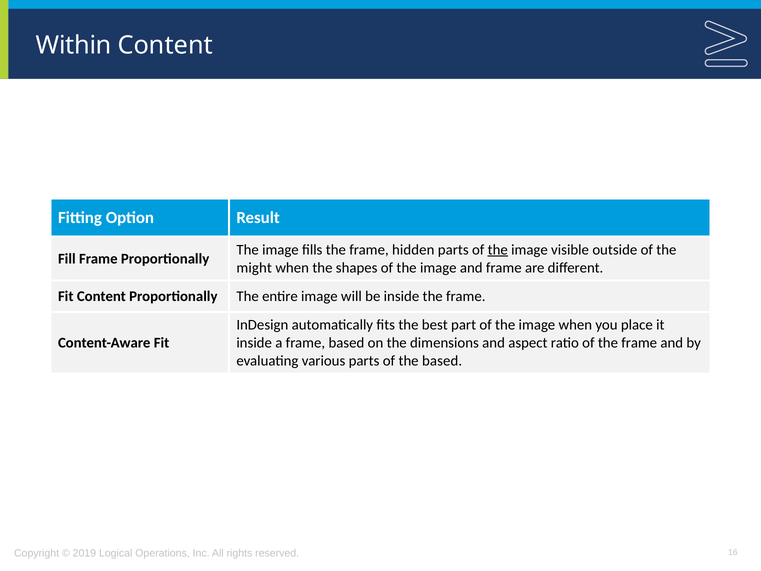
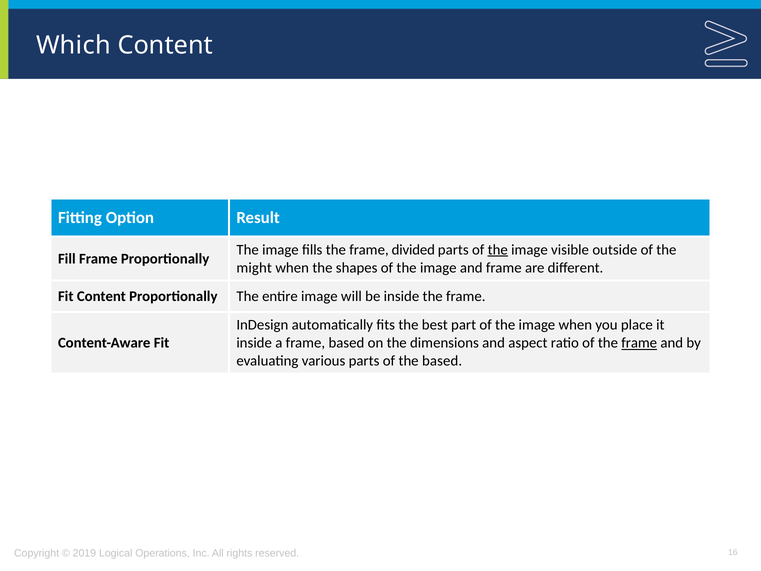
Within: Within -> Which (73, 45)
hidden: hidden -> divided (413, 250)
frame underline: none -> present (639, 343)
